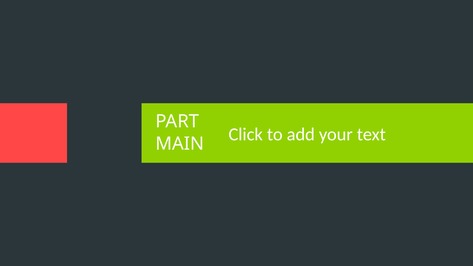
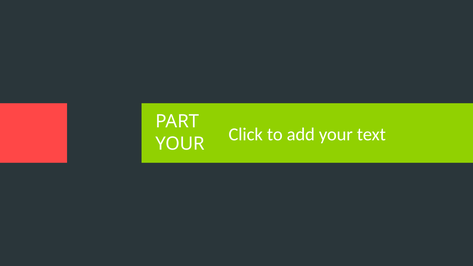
MAIN: MAIN -> YOUR (180, 144)
